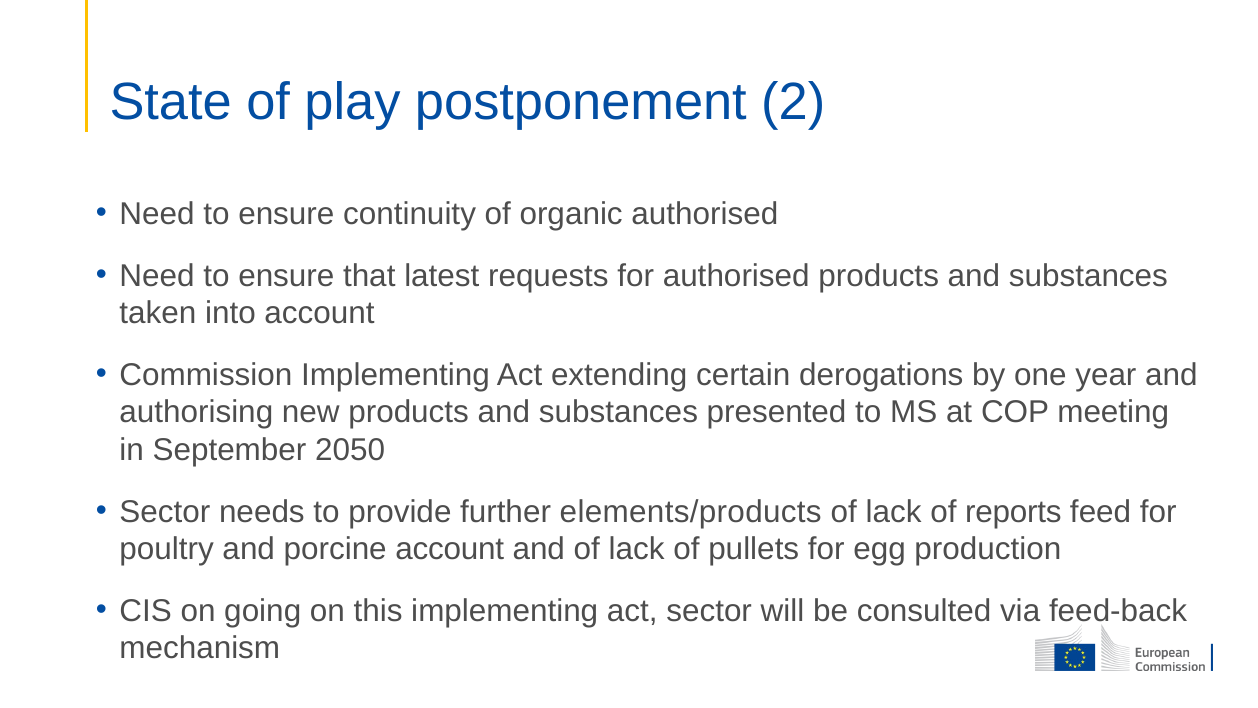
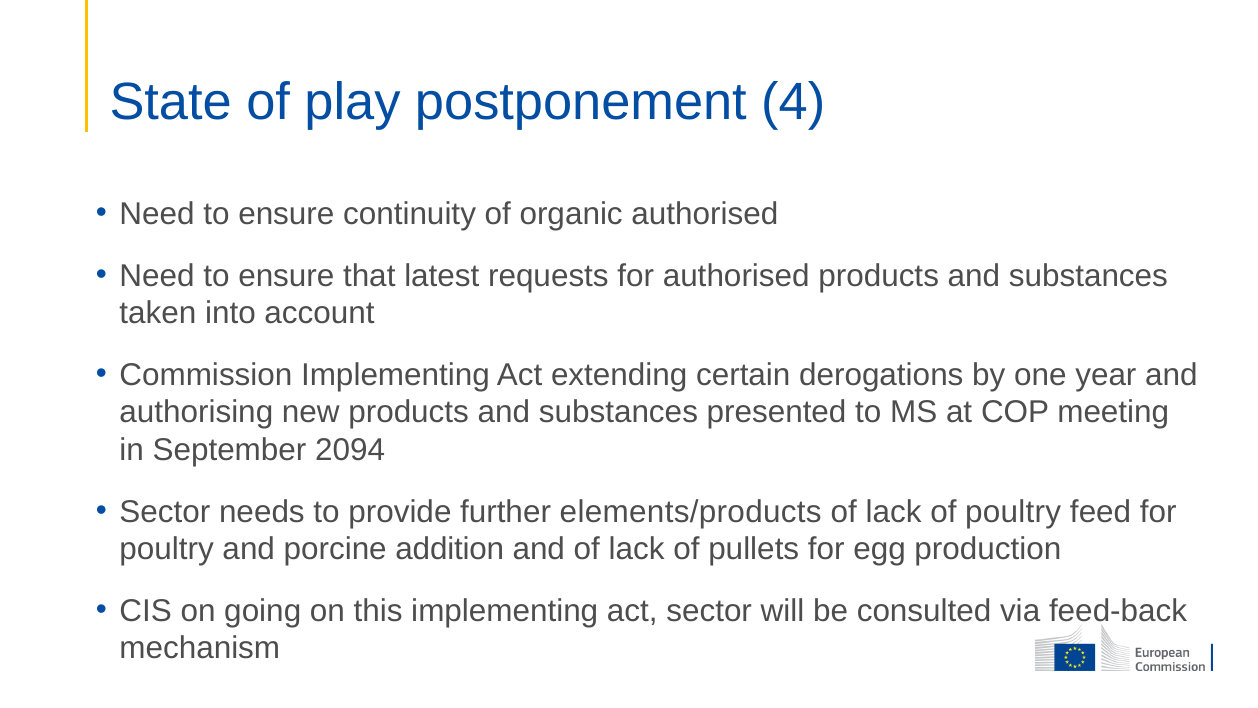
2: 2 -> 4 (793, 102)
2050: 2050 -> 2094 (350, 450)
of reports: reports -> poultry (1013, 511)
porcine account: account -> addition (450, 549)
